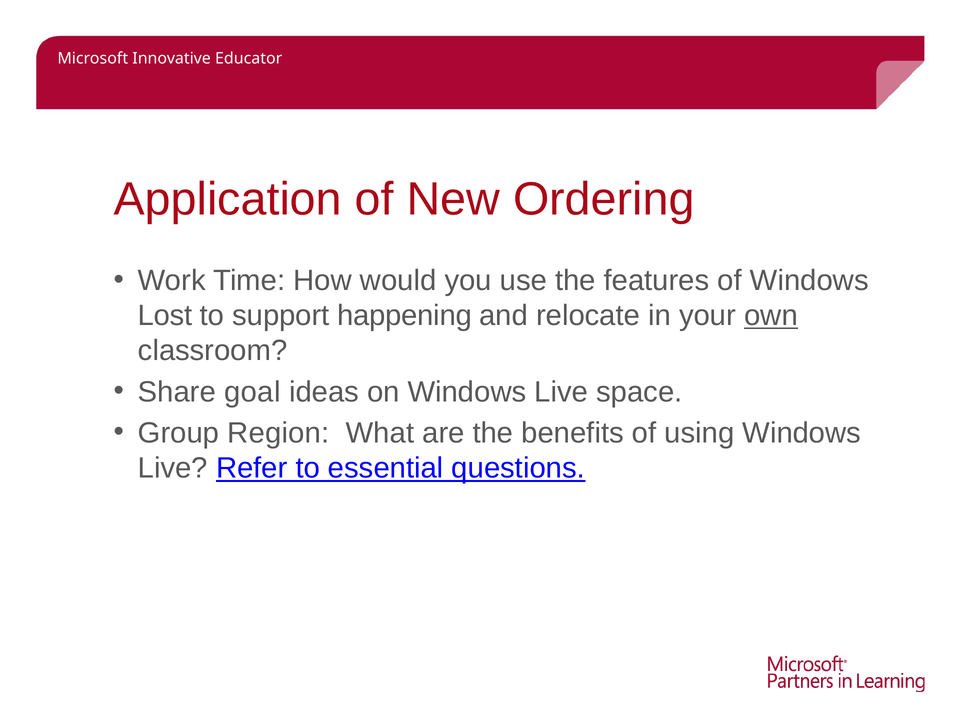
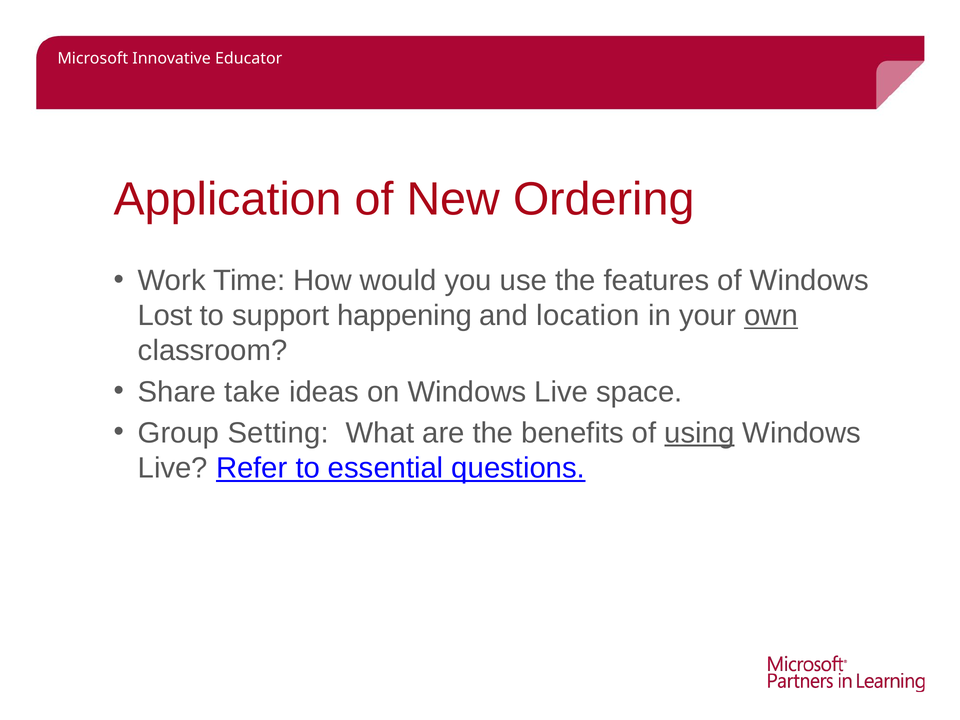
relocate: relocate -> location (588, 316)
goal: goal -> take (252, 392)
Region: Region -> Setting (278, 433)
using underline: none -> present (699, 433)
